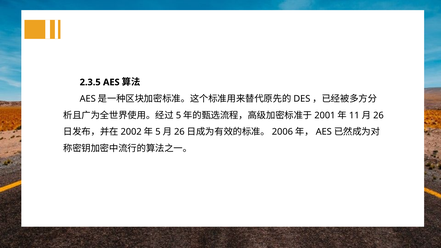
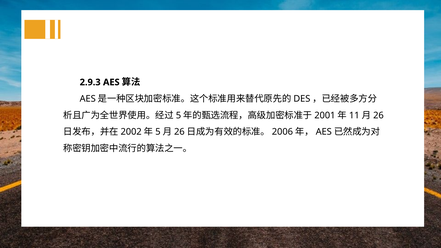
2.3.5: 2.3.5 -> 2.9.3 (90, 82)
